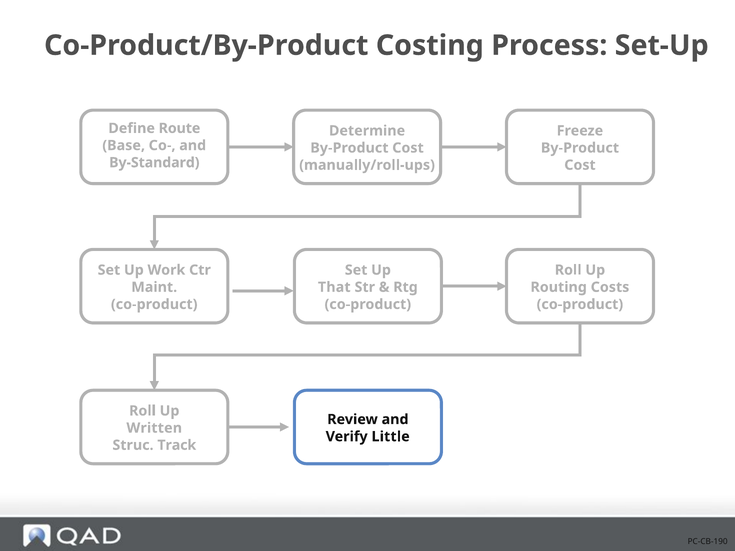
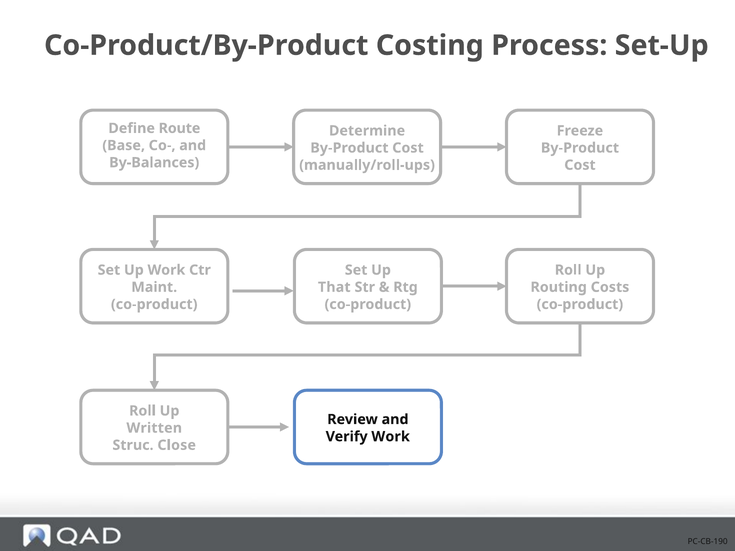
By-Standard: By-Standard -> By-Balances (154, 163)
Verify Little: Little -> Work (391, 437)
Track: Track -> Close (177, 445)
